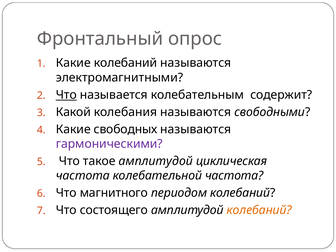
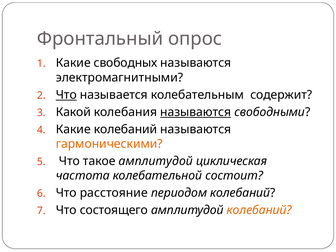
Какие колебаний: колебаний -> свободных (126, 63)
называются underline: none -> present (196, 112)
Какие свободных: свободных -> колебаний (125, 129)
гармоническими colour: purple -> orange (109, 144)
колебательной частота: частота -> состоит (234, 176)
магнитного: магнитного -> расстояние (114, 193)
